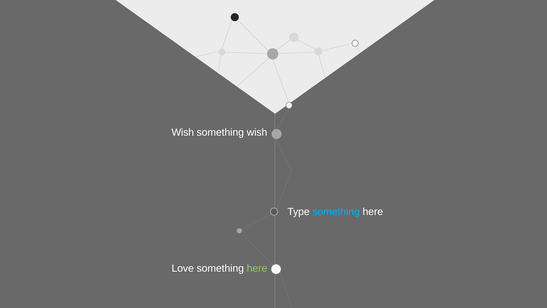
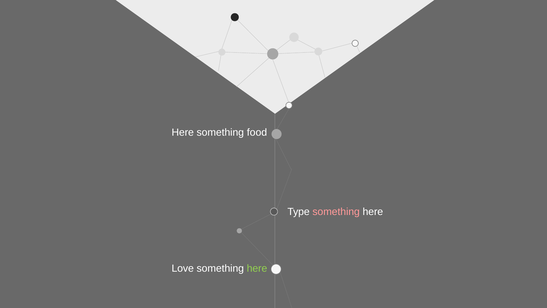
Wish: Wish -> Here (183, 132)
something wish: wish -> food (257, 132)
something colour: light blue -> pink (336, 212)
